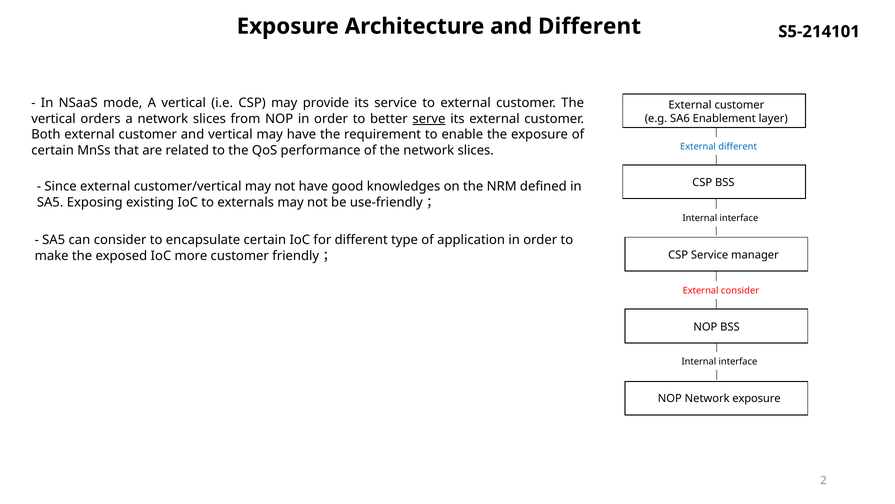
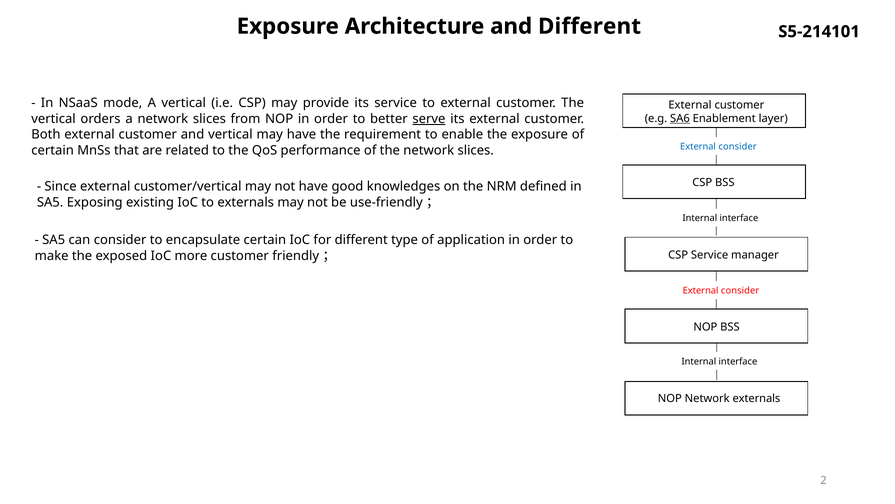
SA6 underline: none -> present (680, 118)
different: different -> consider (738, 146)
Network exposure: exposure -> externals (756, 398)
